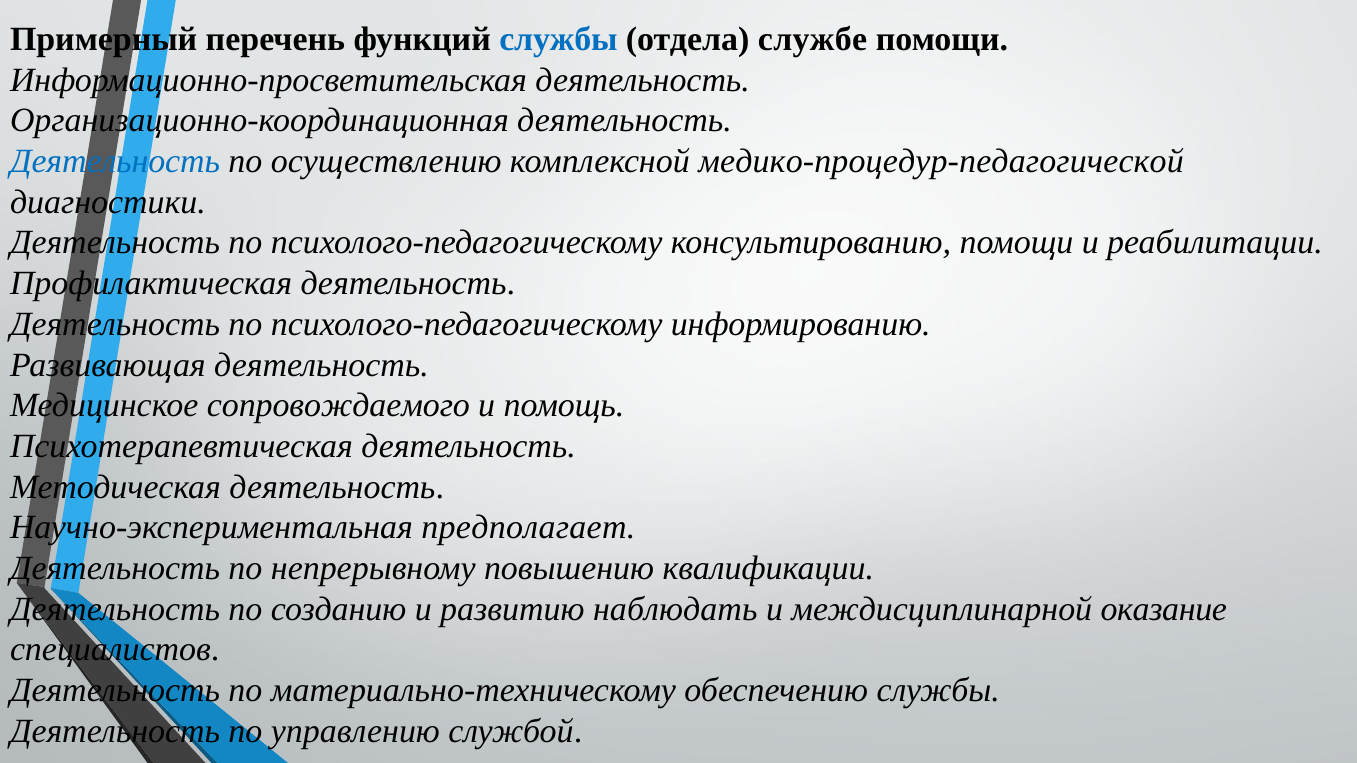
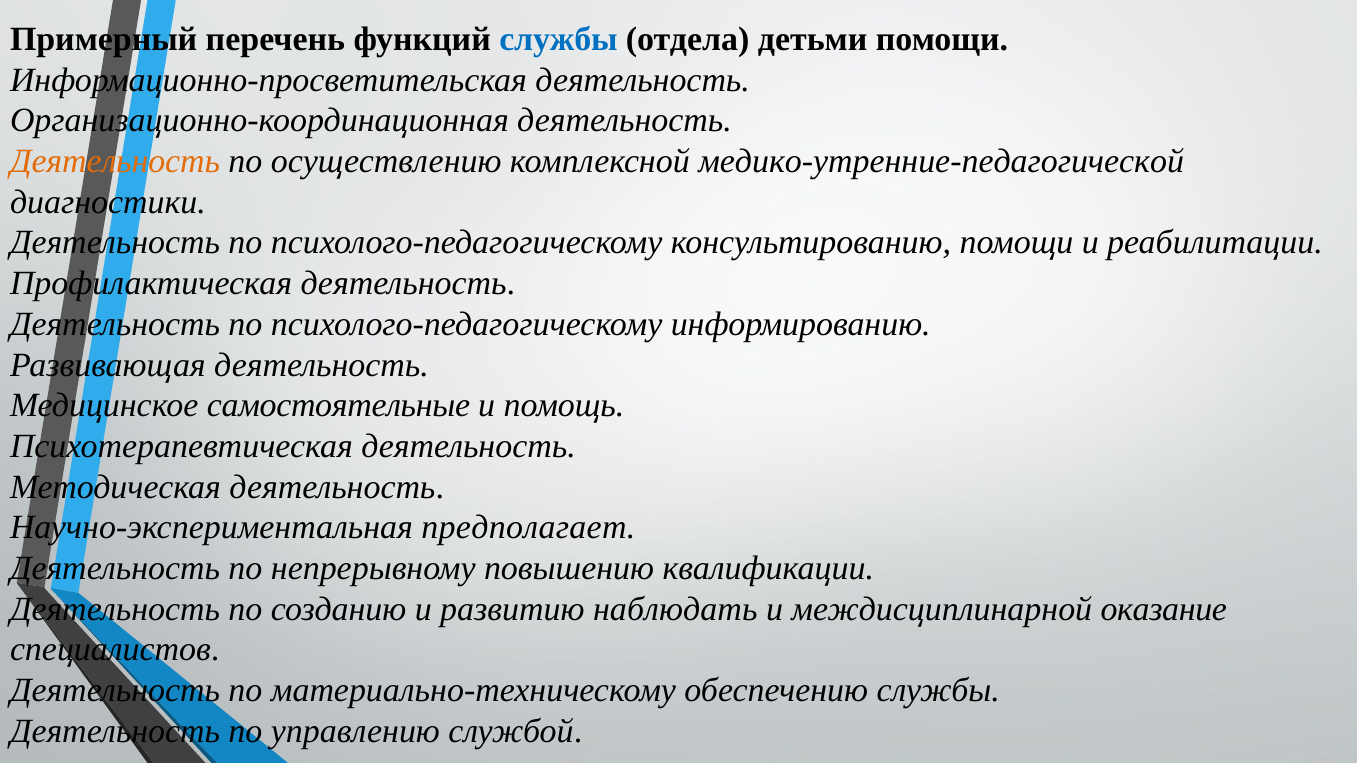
службе: службе -> детьми (813, 39)
Деятельность colour: blue -> orange (115, 161)
медико-процедур-педагогической: медико-процедур-педагогической -> медико-утренние-педагогической (941, 161)
сопровождаемого: сопровождаемого -> самостоятельные (339, 406)
